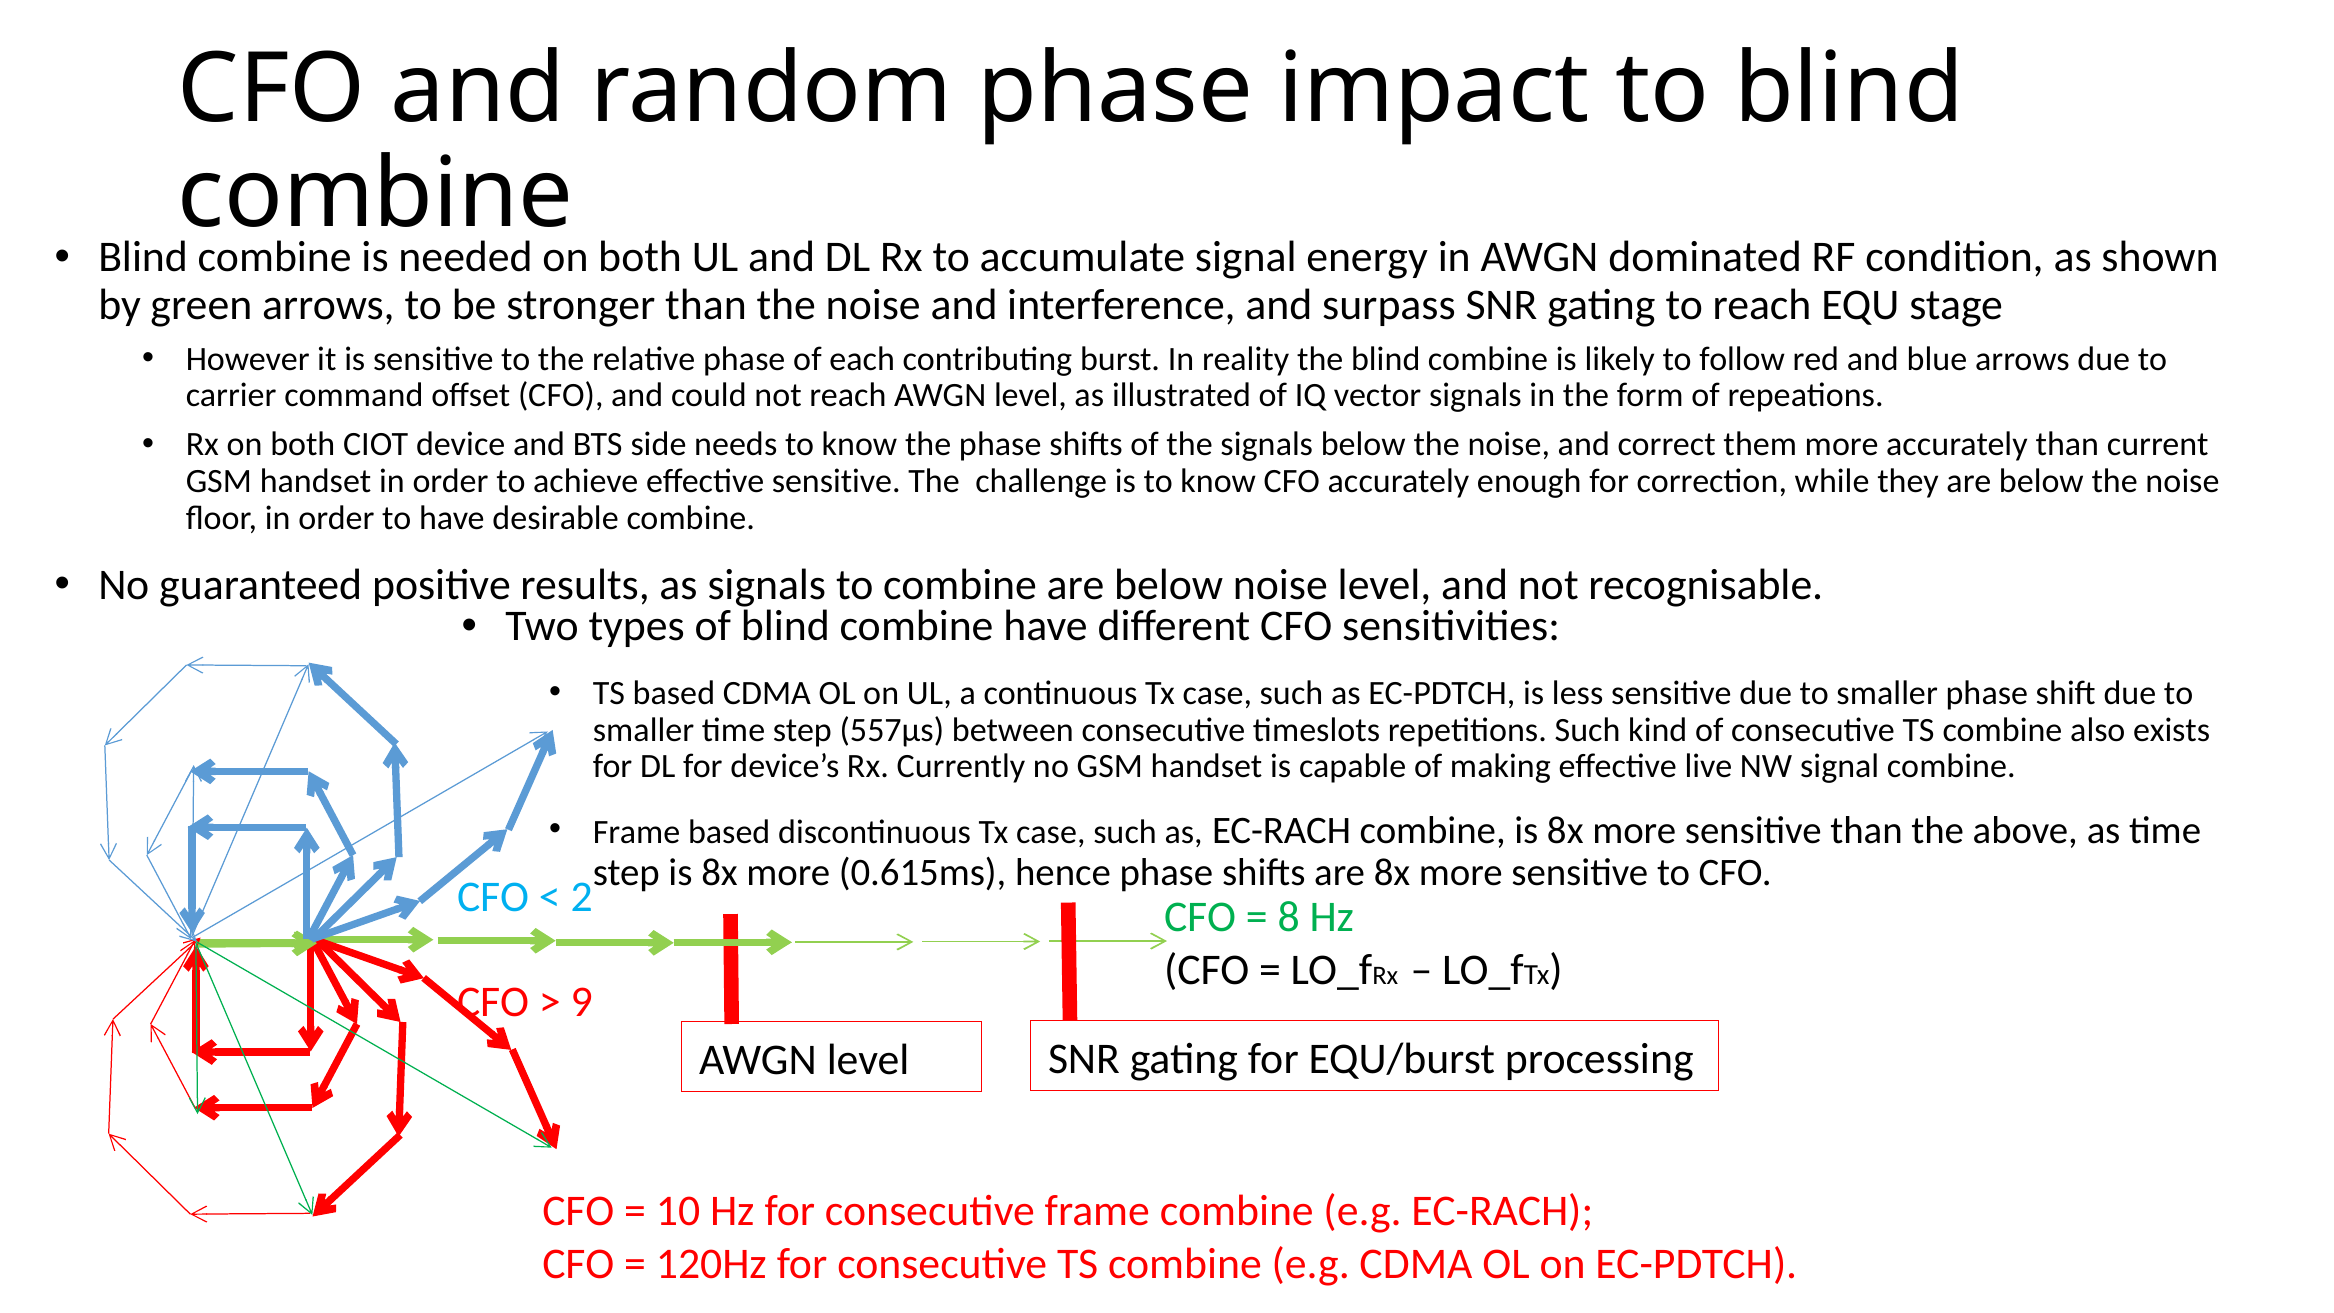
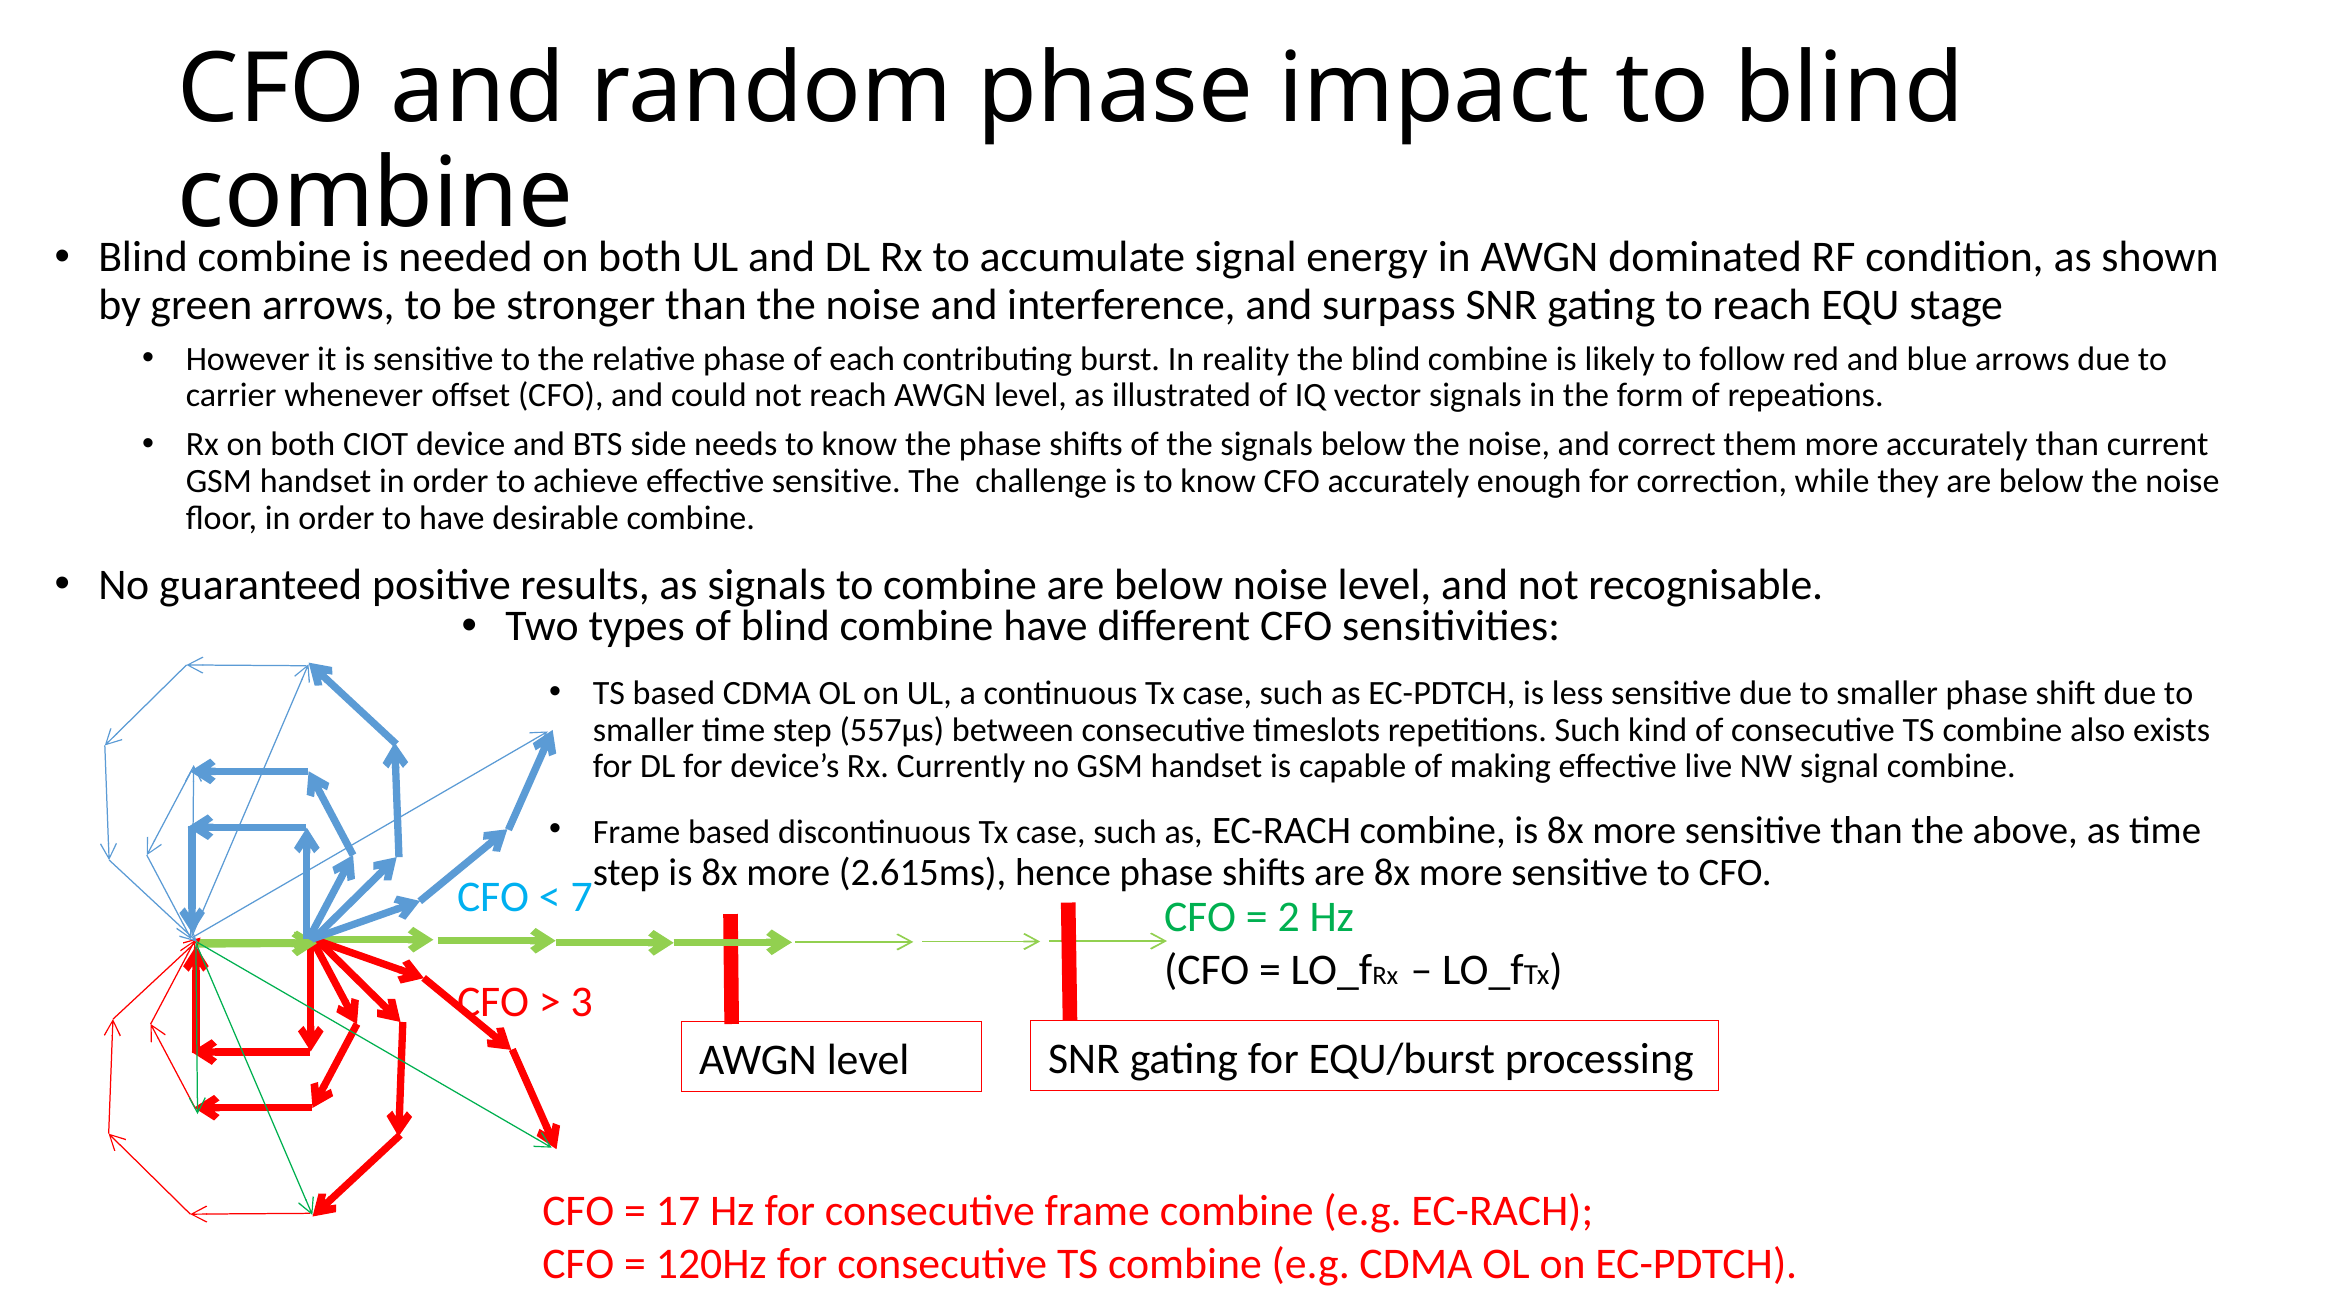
command: command -> whenever (354, 396)
0.615ms: 0.615ms -> 2.615ms (923, 872)
2: 2 -> 7 (582, 896)
8: 8 -> 2 (1289, 917)
9: 9 -> 3 (582, 1002)
10: 10 -> 17 (678, 1211)
